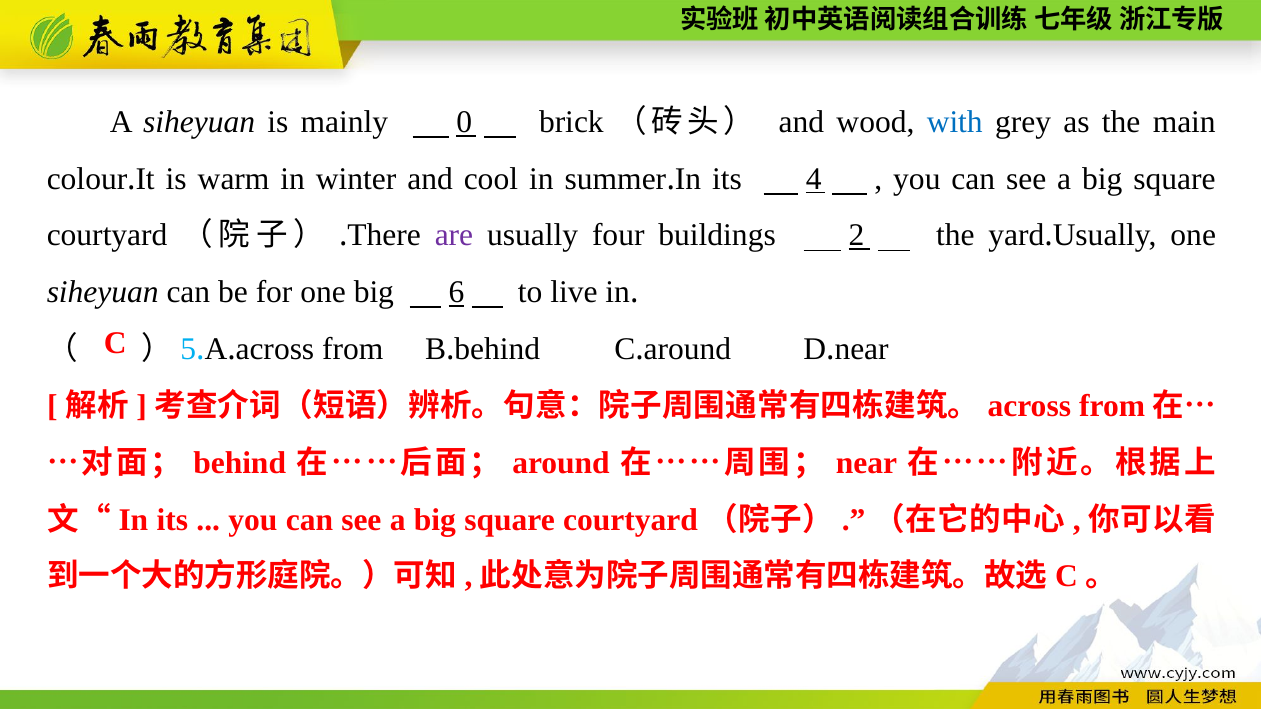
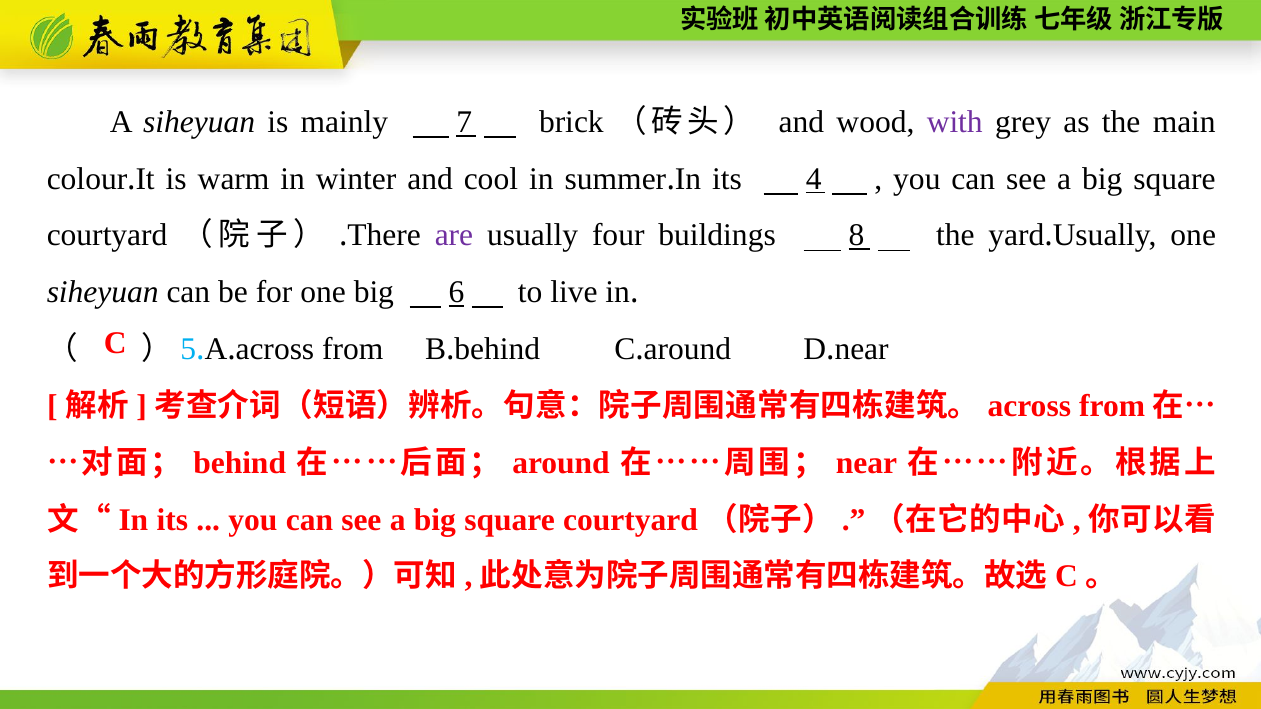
0: 0 -> 7 (464, 122)
with colour: blue -> purple (955, 122)
2: 2 -> 8 (857, 235)
